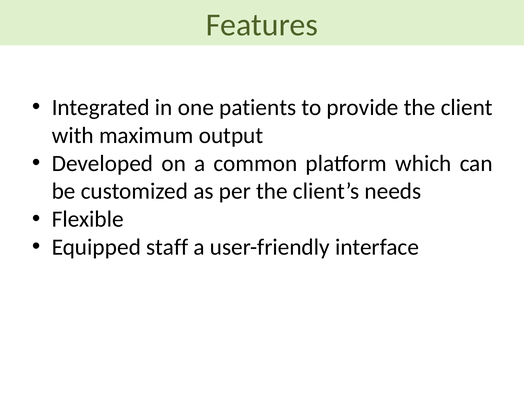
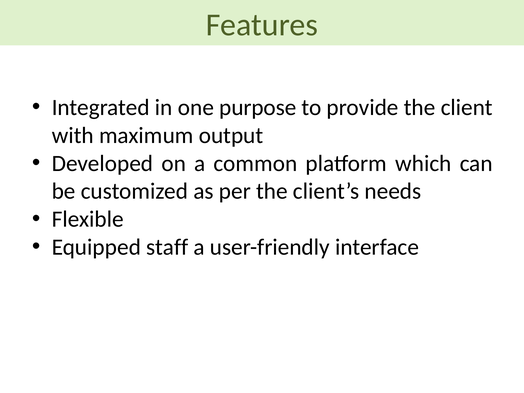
patients: patients -> purpose (258, 107)
